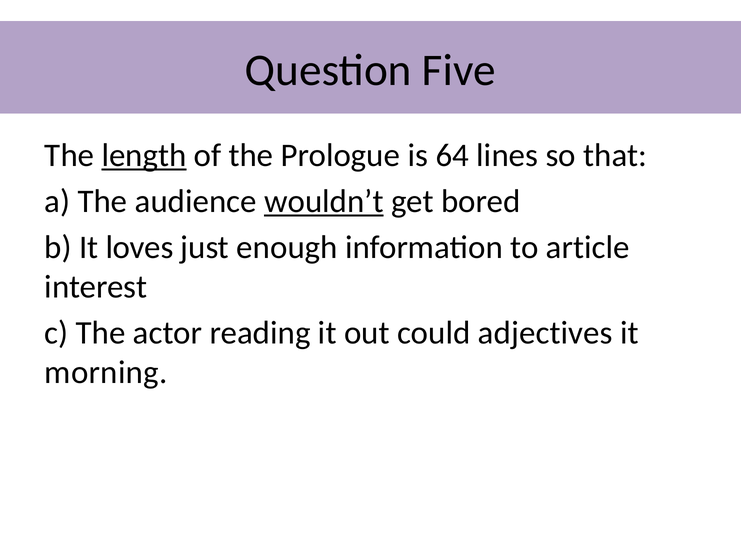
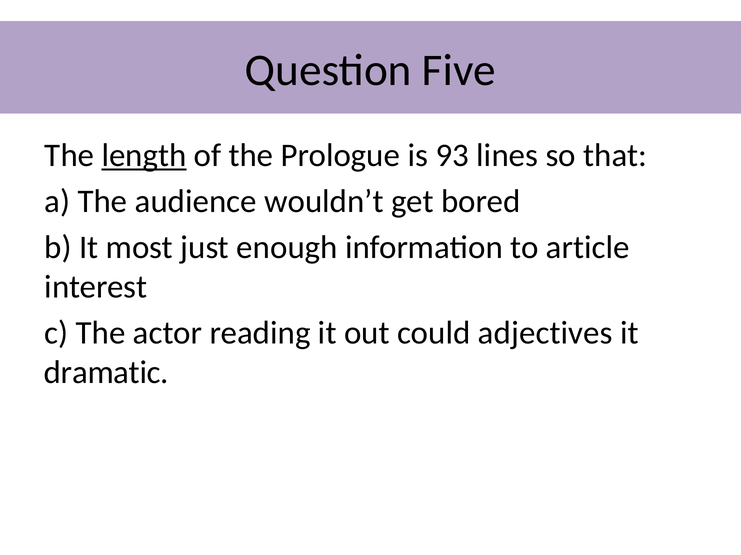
64: 64 -> 93 (452, 155)
wouldn’t underline: present -> none (324, 202)
loves: loves -> most (139, 248)
morning: morning -> dramatic (106, 373)
